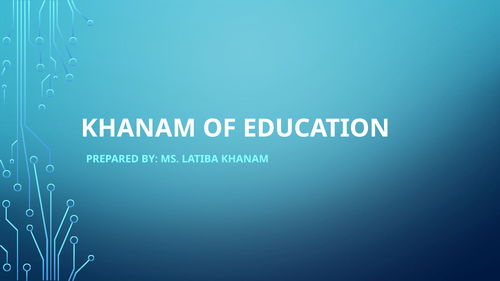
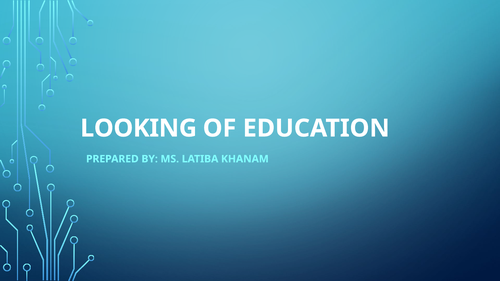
KHANAM: KHANAM -> LOOKING (139, 128)
